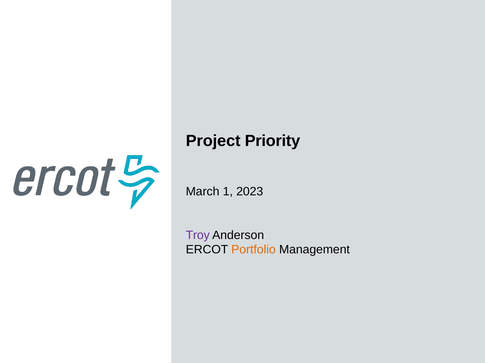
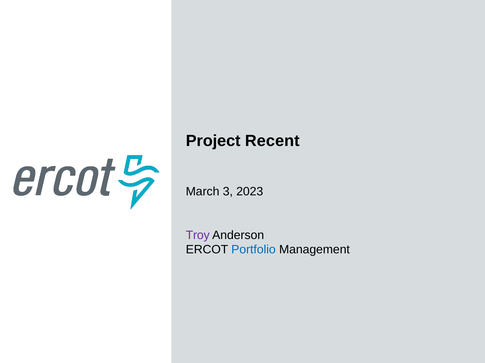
Priority: Priority -> Recent (272, 141)
1: 1 -> 3 (228, 192)
Portfolio colour: orange -> blue (254, 250)
